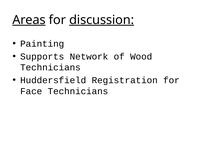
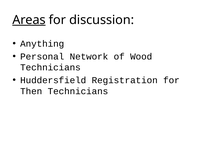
discussion underline: present -> none (102, 20)
Painting: Painting -> Anything (42, 44)
Supports: Supports -> Personal (42, 57)
Face: Face -> Then (31, 92)
